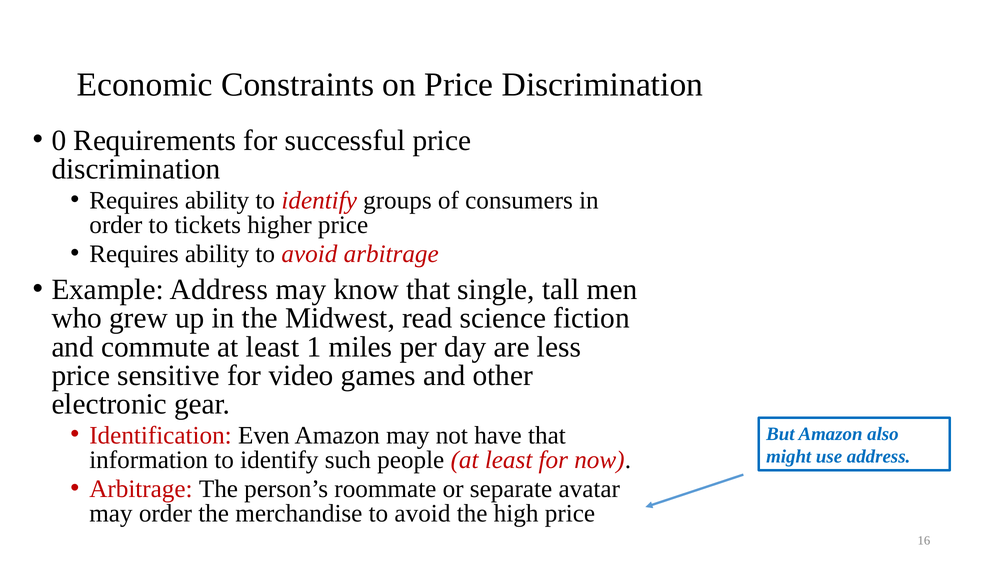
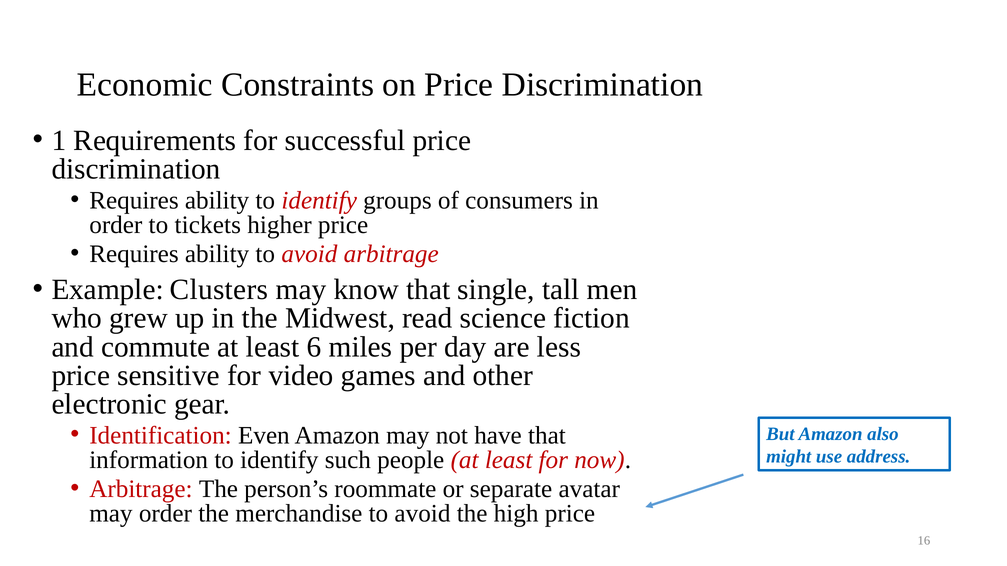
0: 0 -> 1 (59, 141)
Example Address: Address -> Clusters (219, 290)
1: 1 -> 6 (314, 347)
